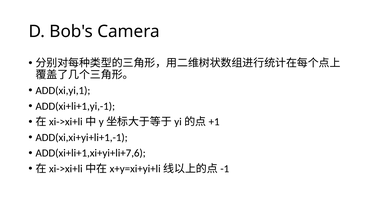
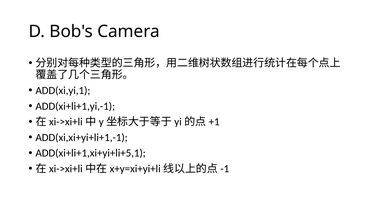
ADD(xi+li+1,xi+yi+li+7,6: ADD(xi+li+1,xi+yi+li+7,6 -> ADD(xi+li+1,xi+yi+li+5,1 (91, 153)
